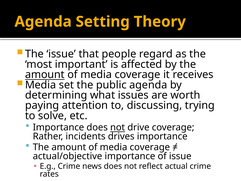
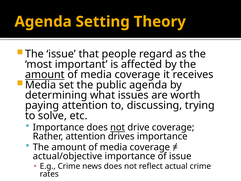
Rather incidents: incidents -> attention (86, 136)
